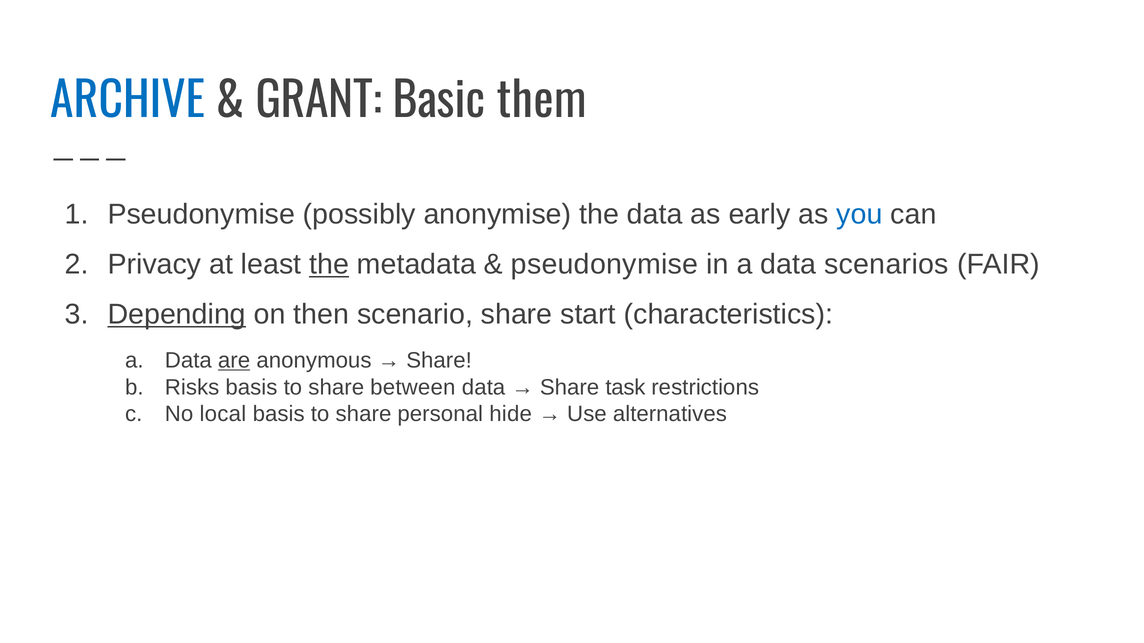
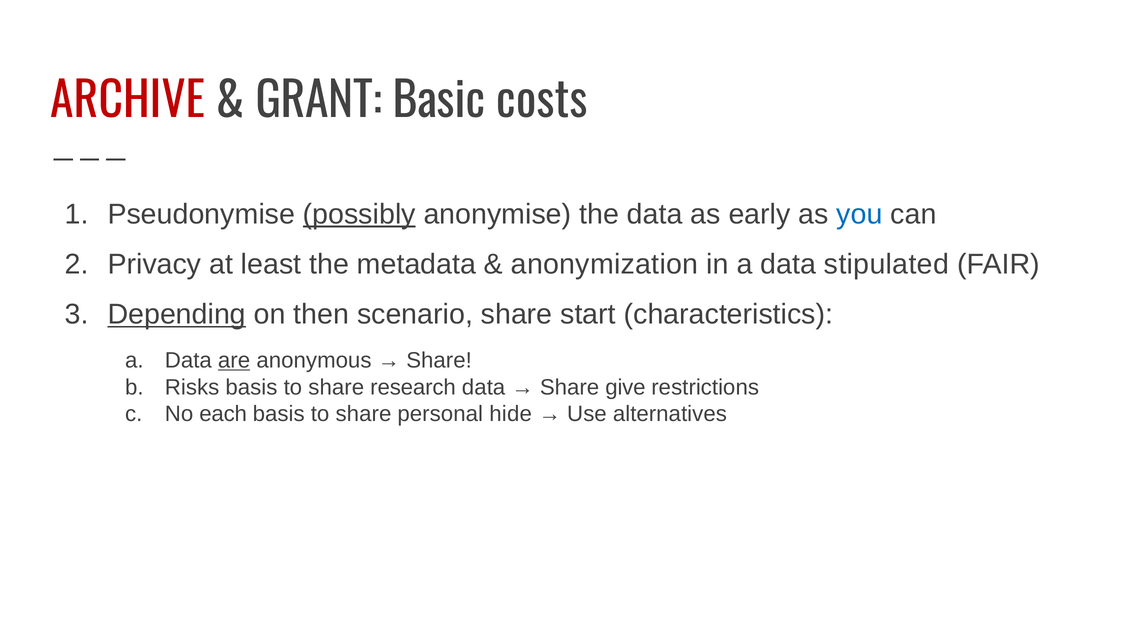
ARCHIVE colour: blue -> red (128, 102)
them: them -> costs (542, 102)
possibly underline: none -> present (359, 214)
the underline: present -> none (329, 265)
pseudonymise: pseudonymise -> anonymization (605, 265)
scenarios: scenarios -> stipulated (886, 265)
between: between -> research (413, 388)
task: task -> give (625, 388)
local: local -> each (223, 414)
